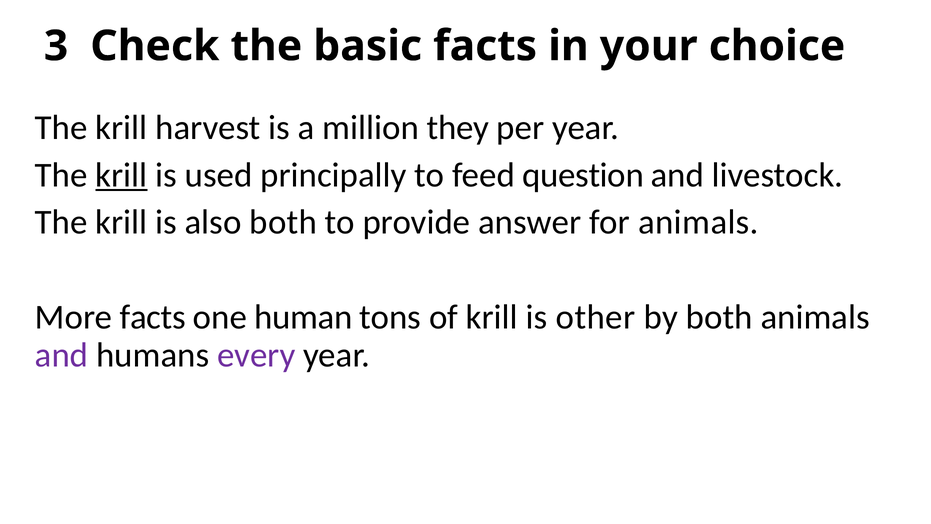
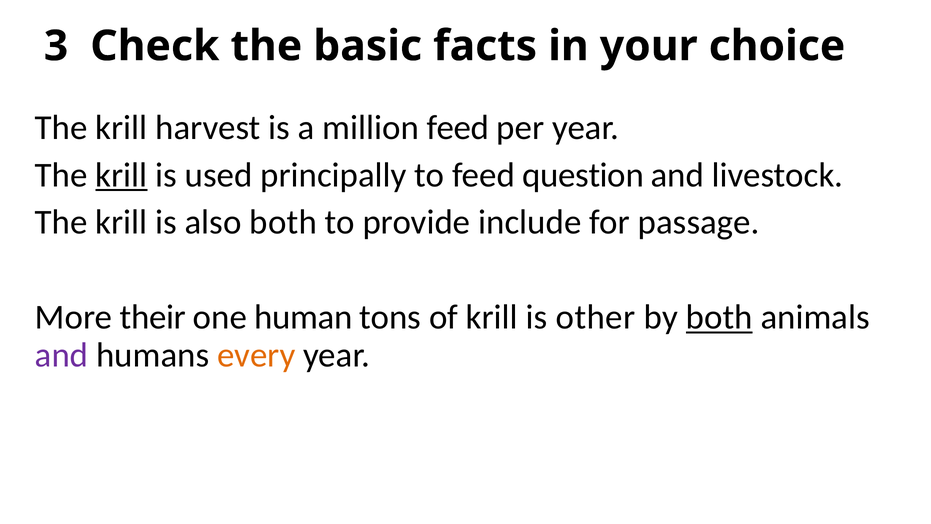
million they: they -> feed (458, 127)
answer: answer -> include (530, 222)
for animals: animals -> passage (699, 222)
More facts: facts -> their (153, 317)
both underline: none -> present (719, 317)
every colour: purple -> orange (256, 355)
